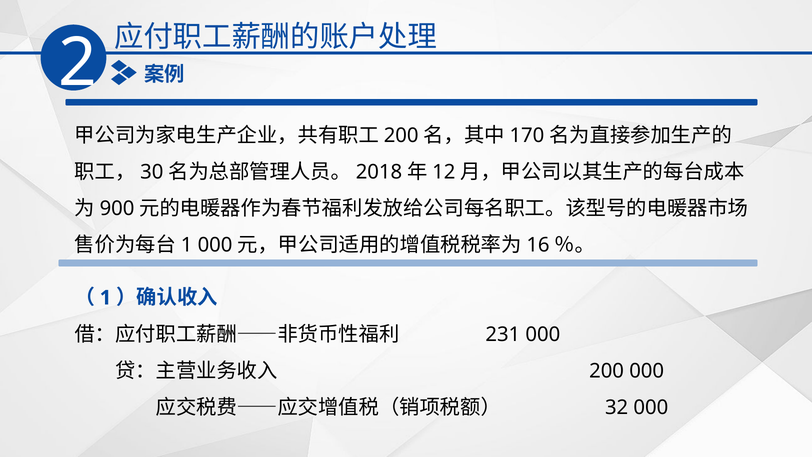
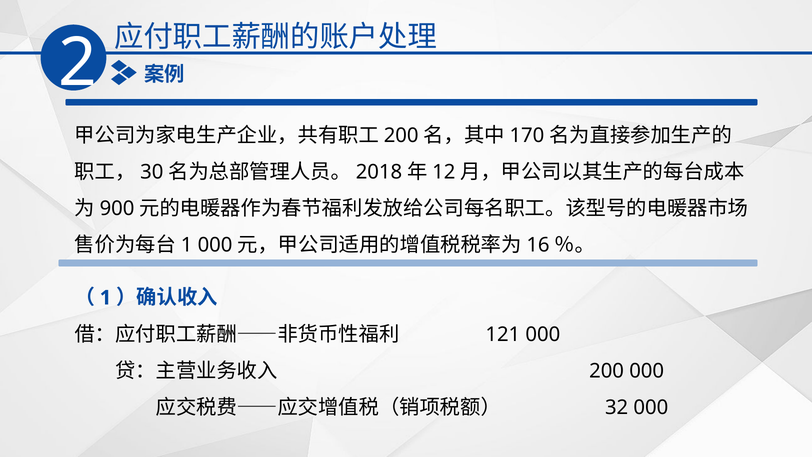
231: 231 -> 121 (503, 334)
